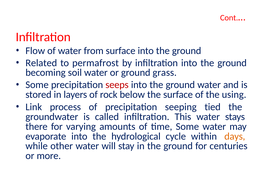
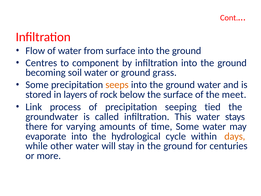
Related: Related -> Centres (41, 63)
permafrost: permafrost -> component (96, 63)
seeps colour: red -> orange (117, 85)
using: using -> meet (234, 94)
